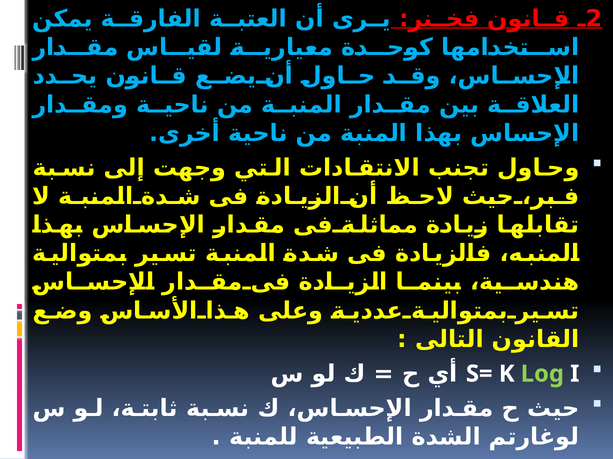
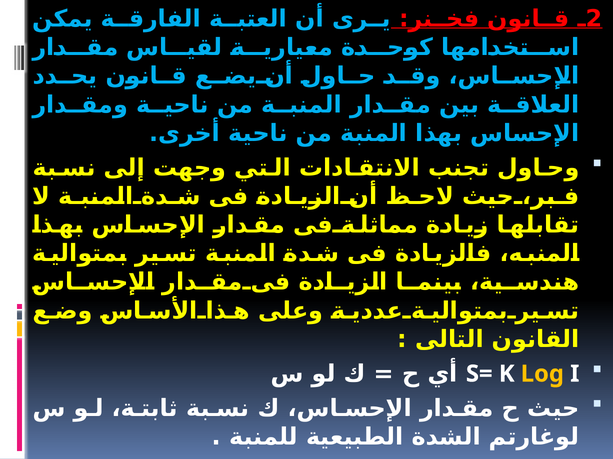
Log colour: light green -> yellow (542, 374)
